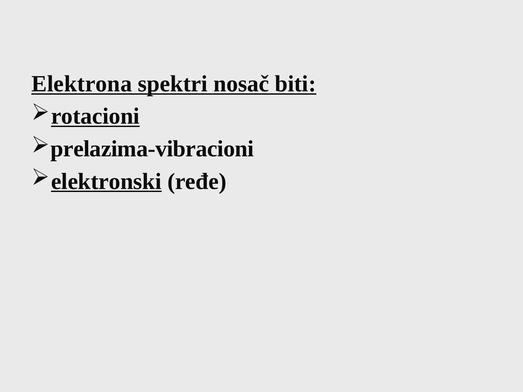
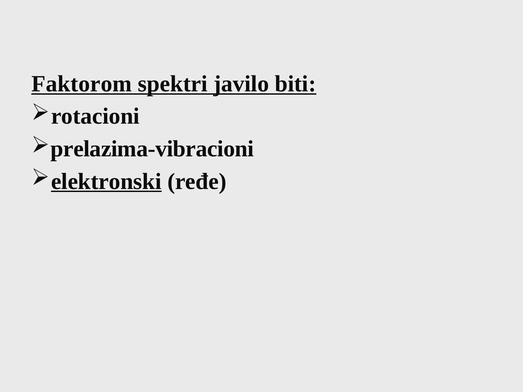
Elektrona: Elektrona -> Faktorom (82, 84)
nosač: nosač -> javilo (241, 84)
rotacioni underline: present -> none (95, 116)
